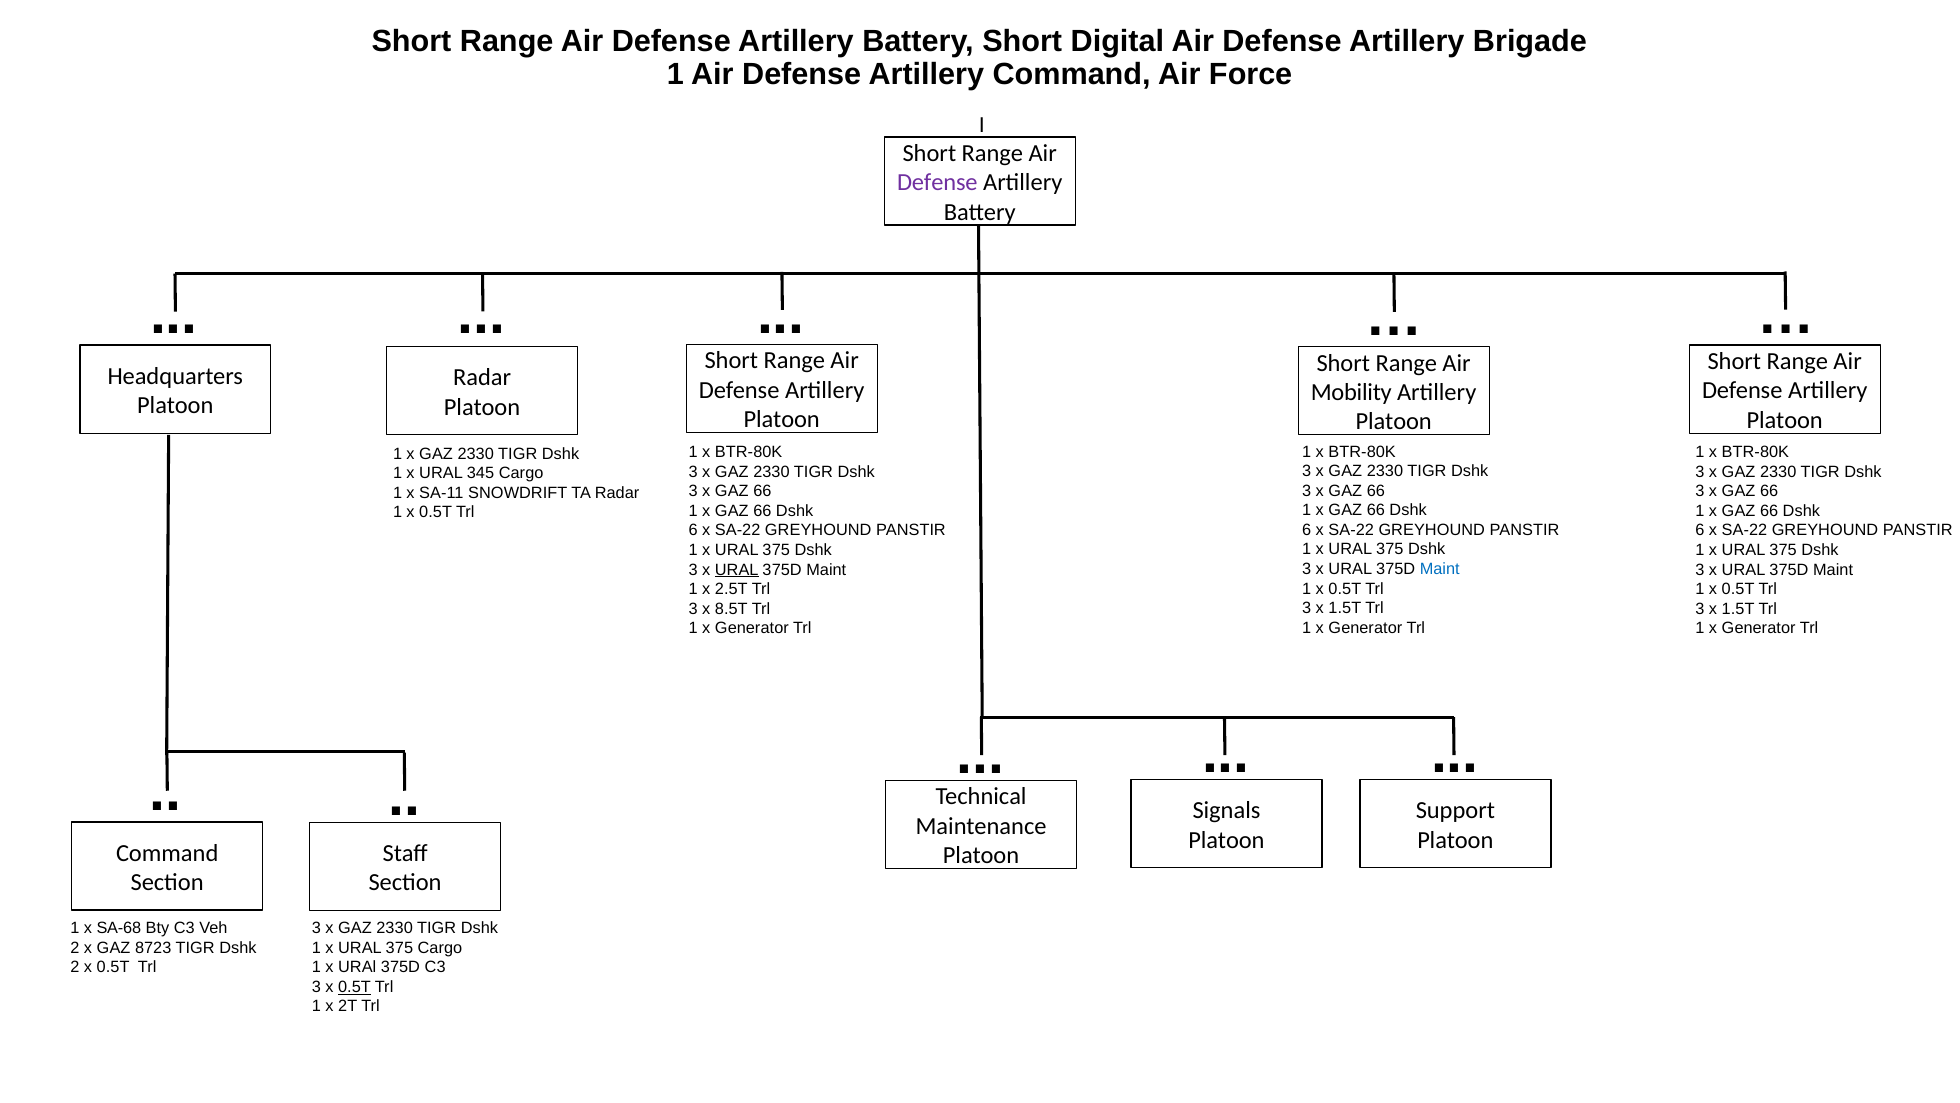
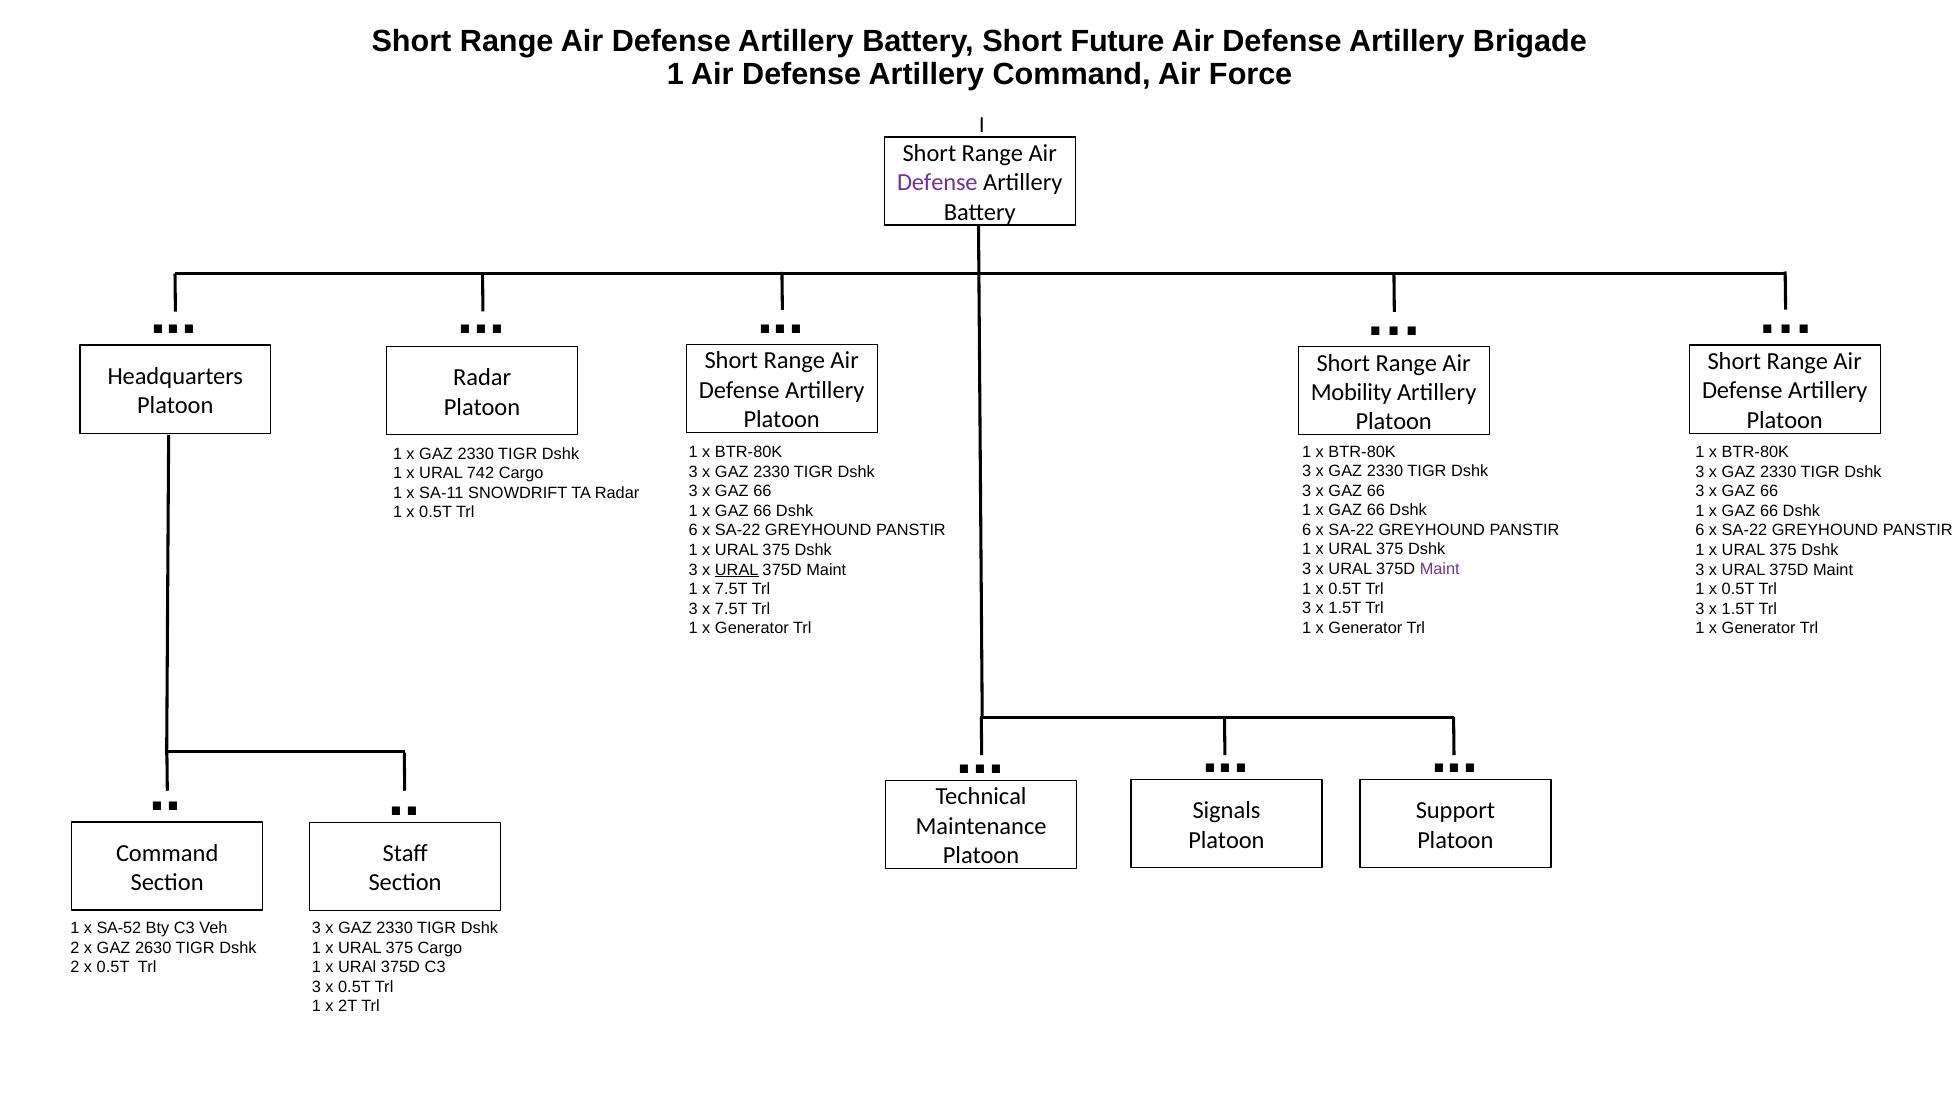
Digital: Digital -> Future (1118, 41)
345: 345 -> 742 (481, 473)
Maint colour: blue -> purple (1440, 569)
1 x 2.5T: 2.5T -> 7.5T (731, 589)
3 x 8.5T: 8.5T -> 7.5T (731, 609)
SA-68: SA-68 -> SA-52 (119, 928)
8723: 8723 -> 2630 (153, 947)
0.5T underline: present -> none (354, 987)
